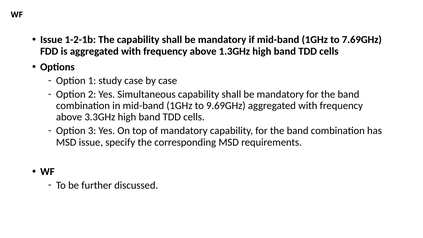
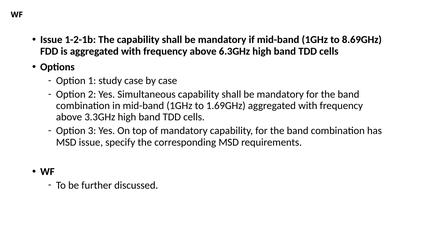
7.69GHz: 7.69GHz -> 8.69GHz (362, 40)
1.3GHz: 1.3GHz -> 6.3GHz (234, 51)
9.69GHz: 9.69GHz -> 1.69GHz (226, 106)
